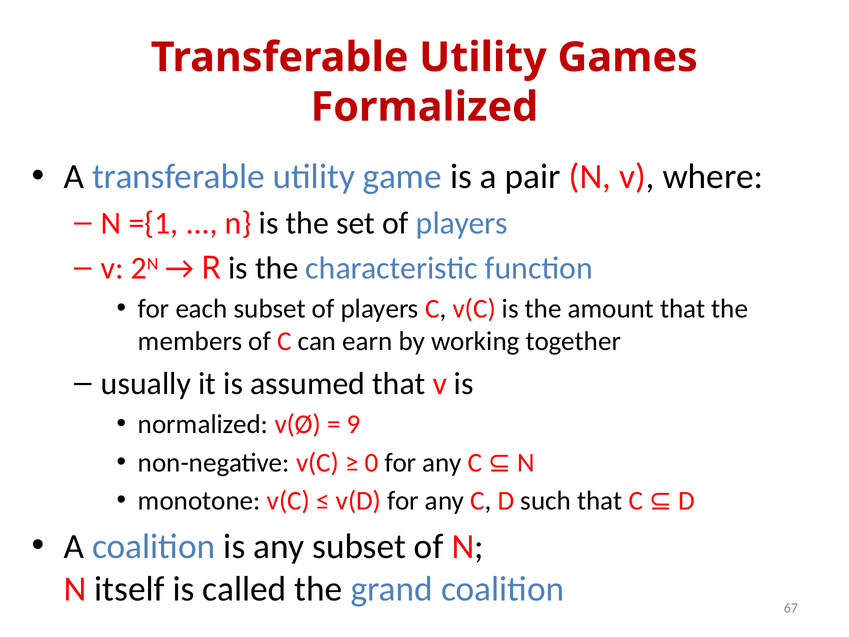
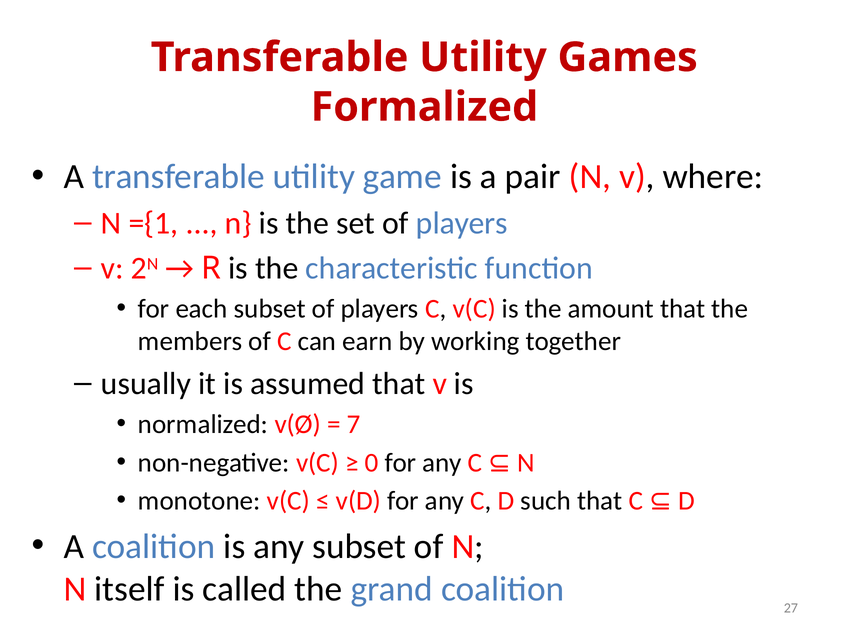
9: 9 -> 7 (354, 424)
67: 67 -> 27 (791, 608)
